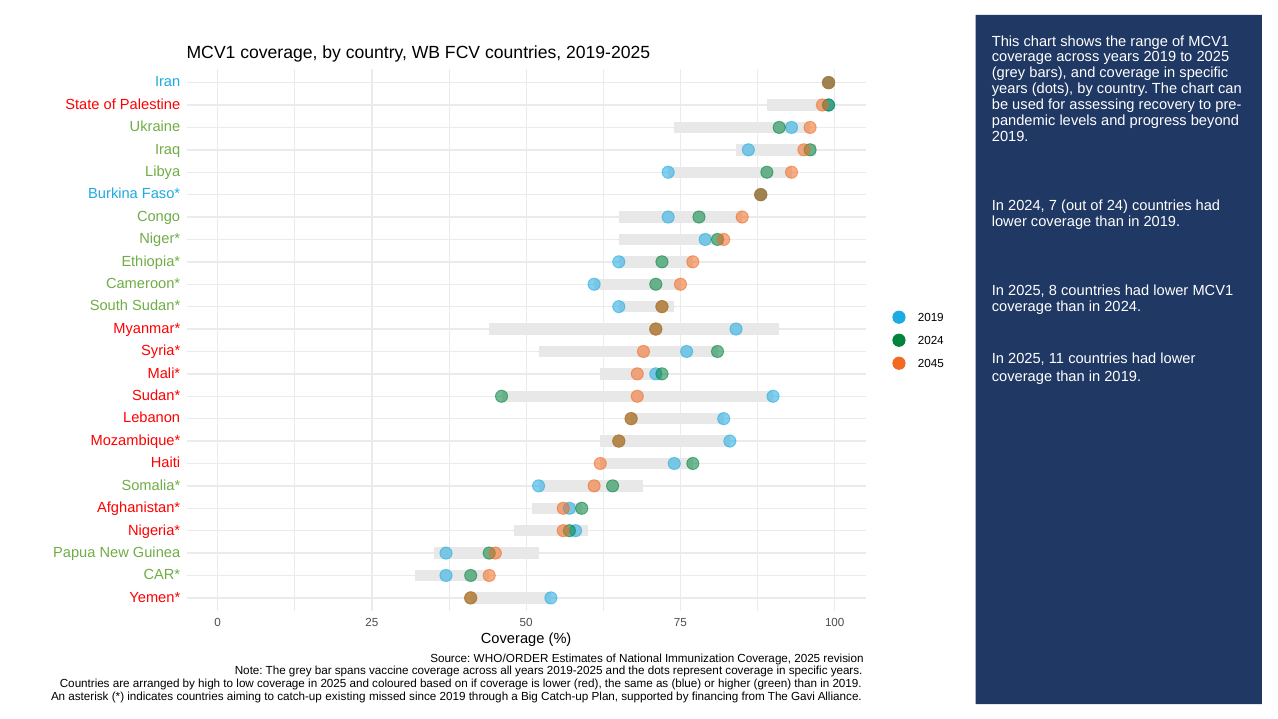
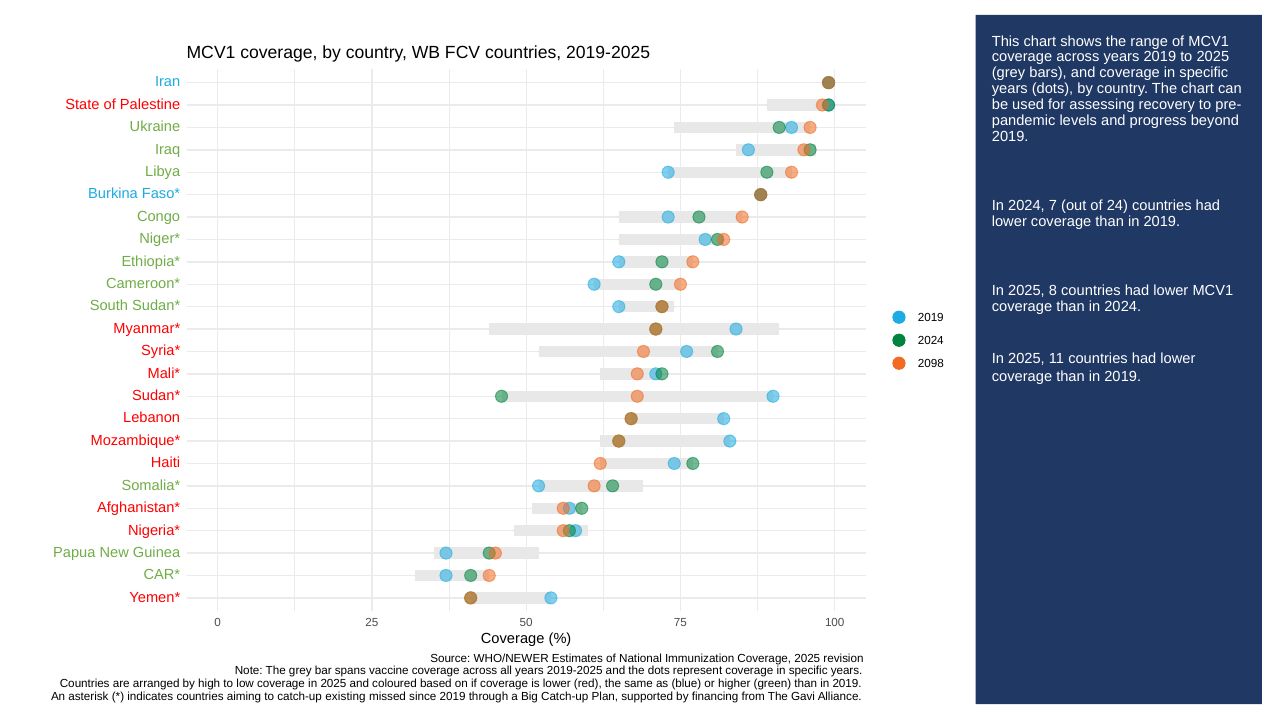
2045: 2045 -> 2098 (931, 364)
WHO/ORDER: WHO/ORDER -> WHO/NEWER (511, 658)
